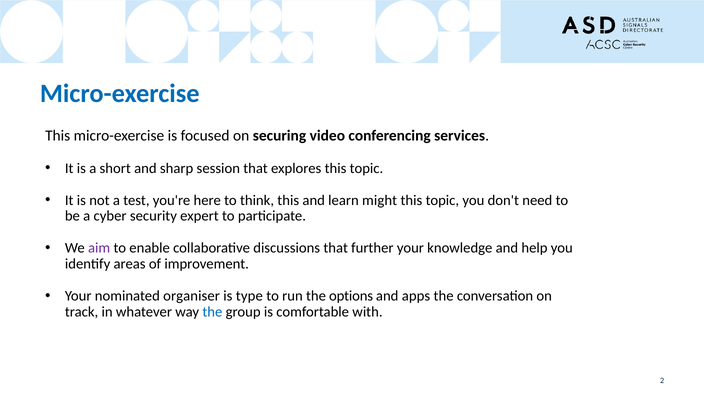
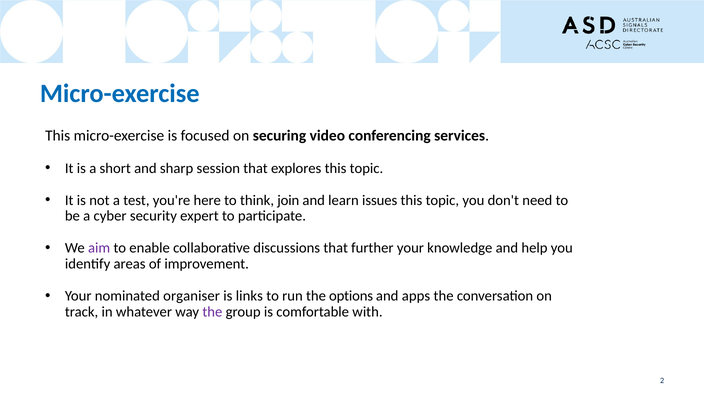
think this: this -> join (288, 200)
might: might -> issues (380, 200)
type: type -> links (249, 296)
the colour: blue -> purple (212, 312)
